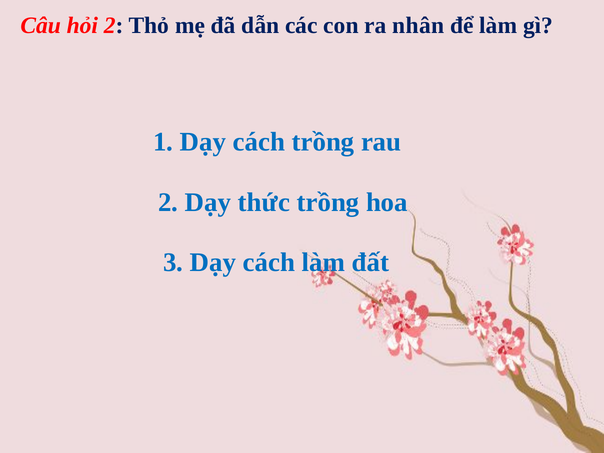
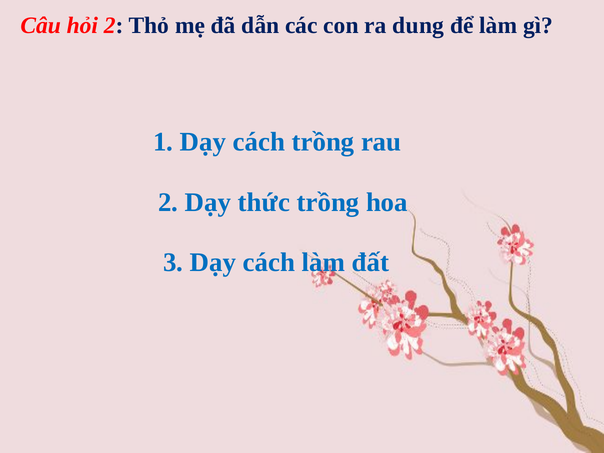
nhân: nhân -> dung (418, 25)
